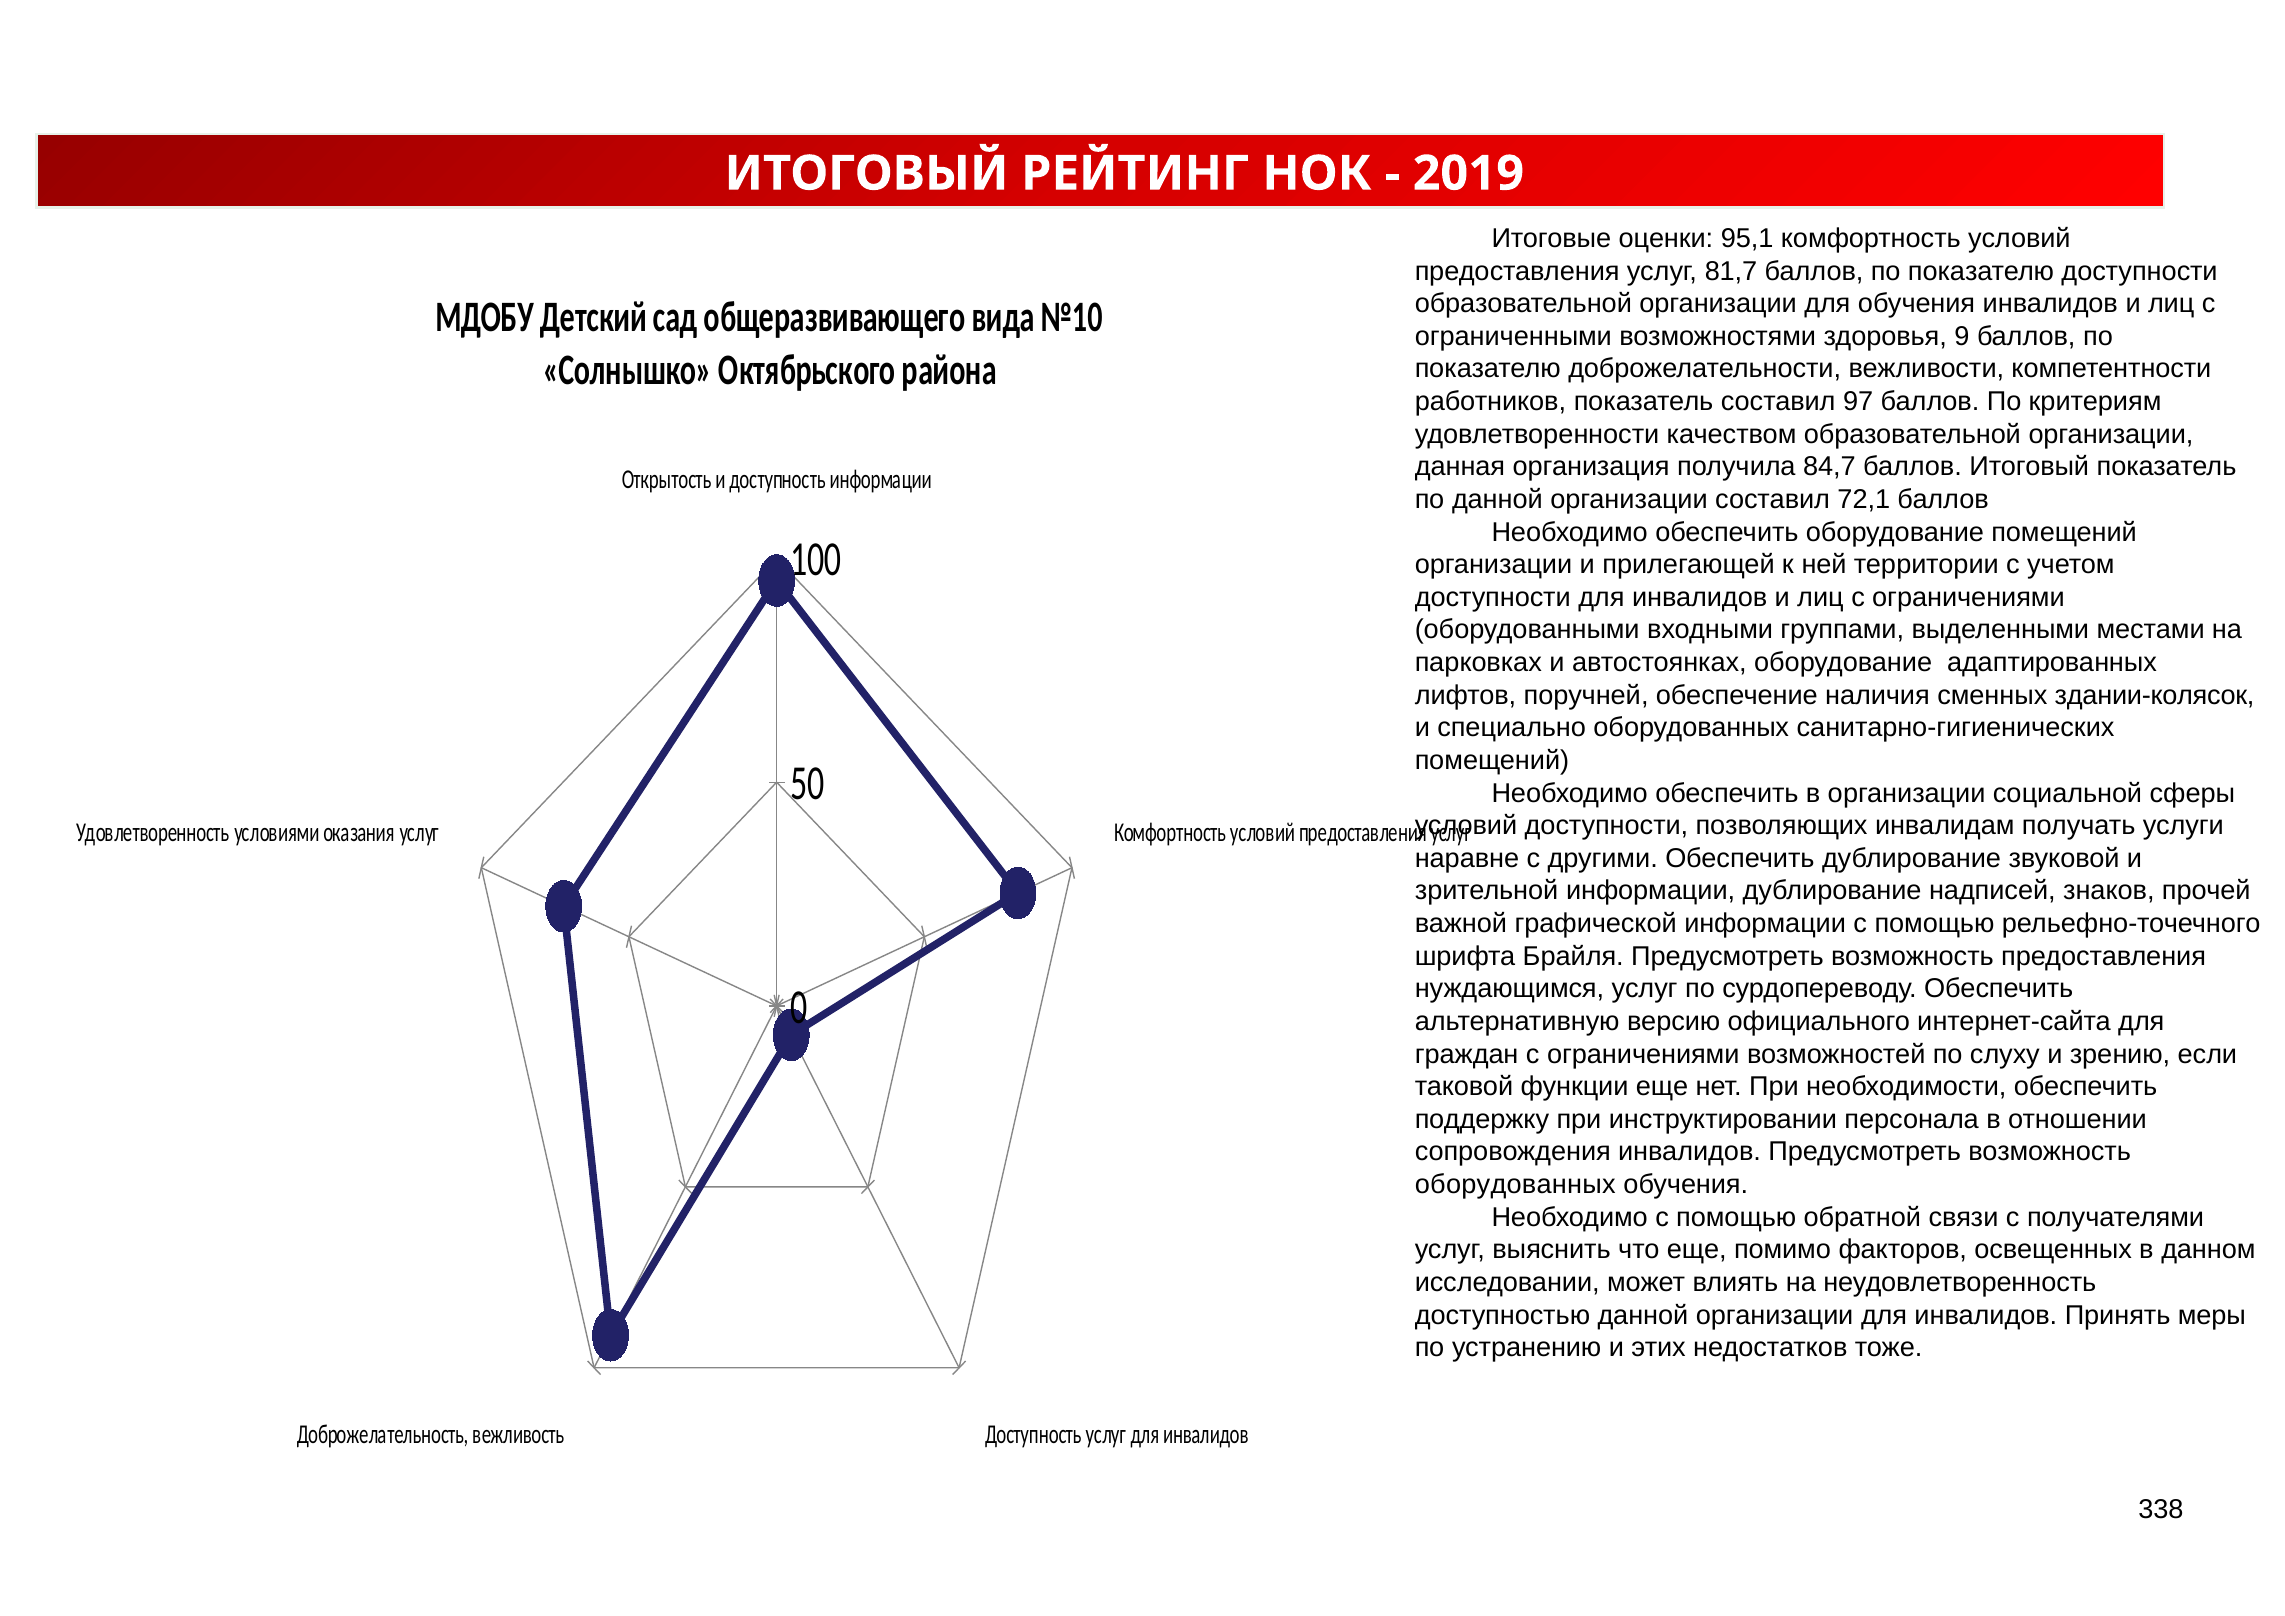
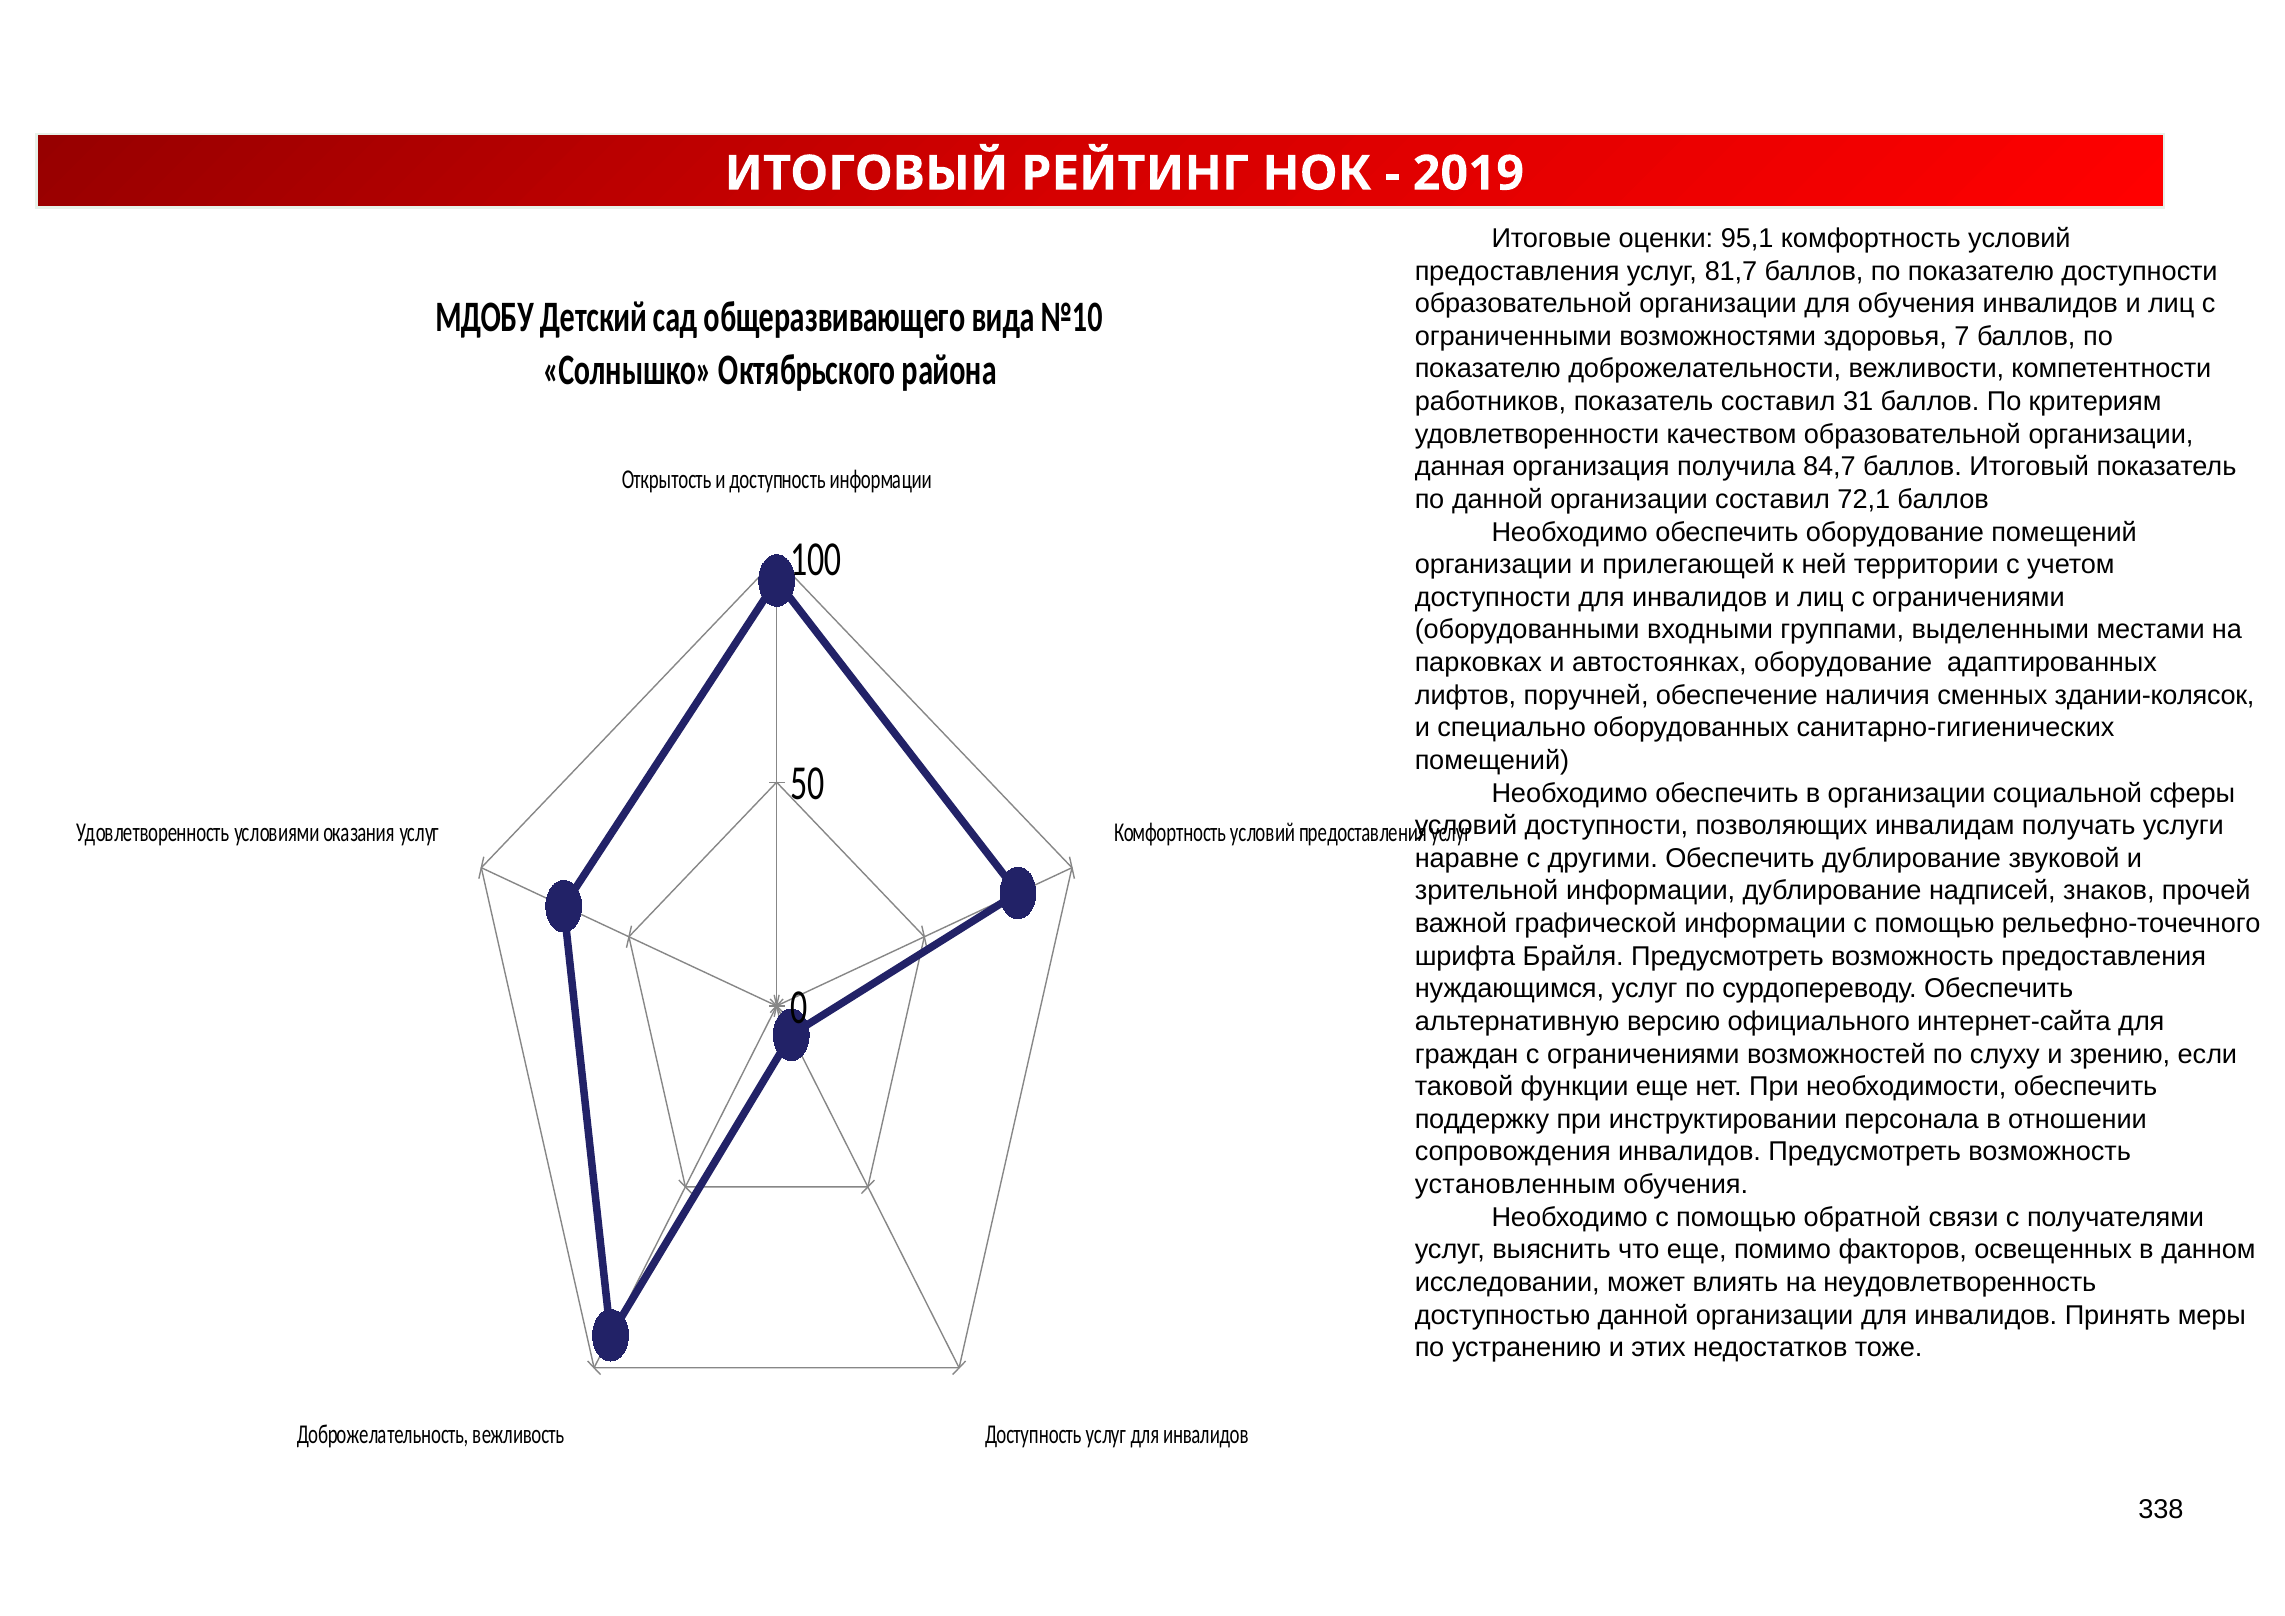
9: 9 -> 7 (1962, 336)
97: 97 -> 31 (1858, 402)
оборудованных: оборудованных -> установленным (1515, 1184)
